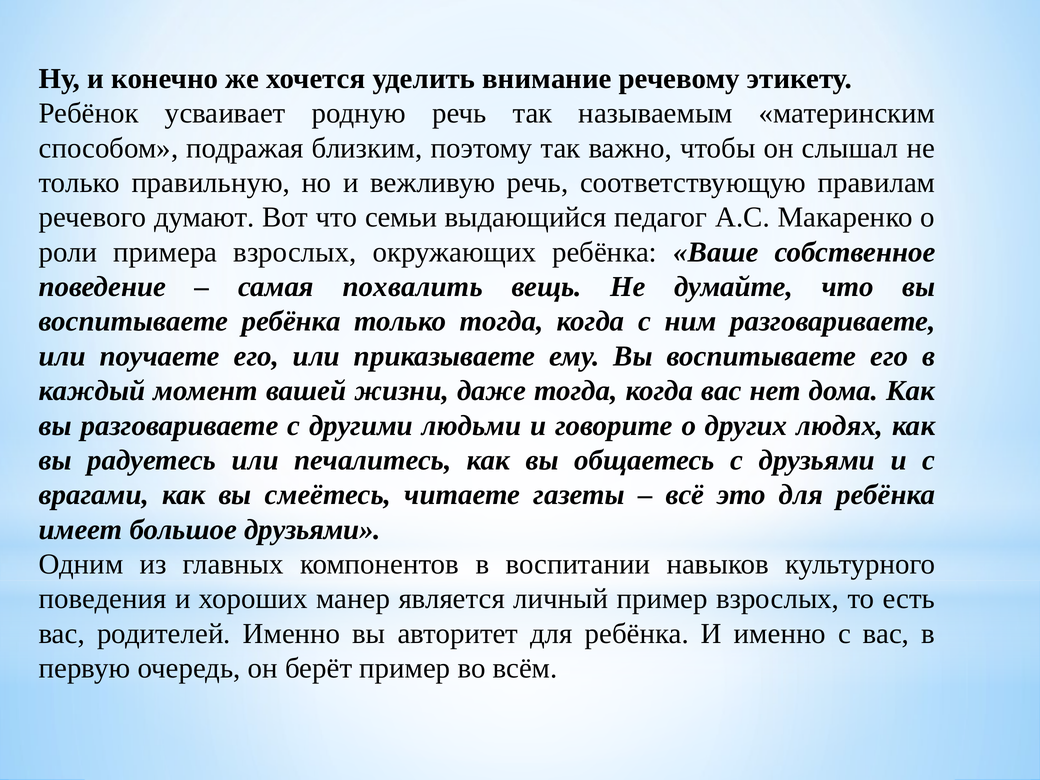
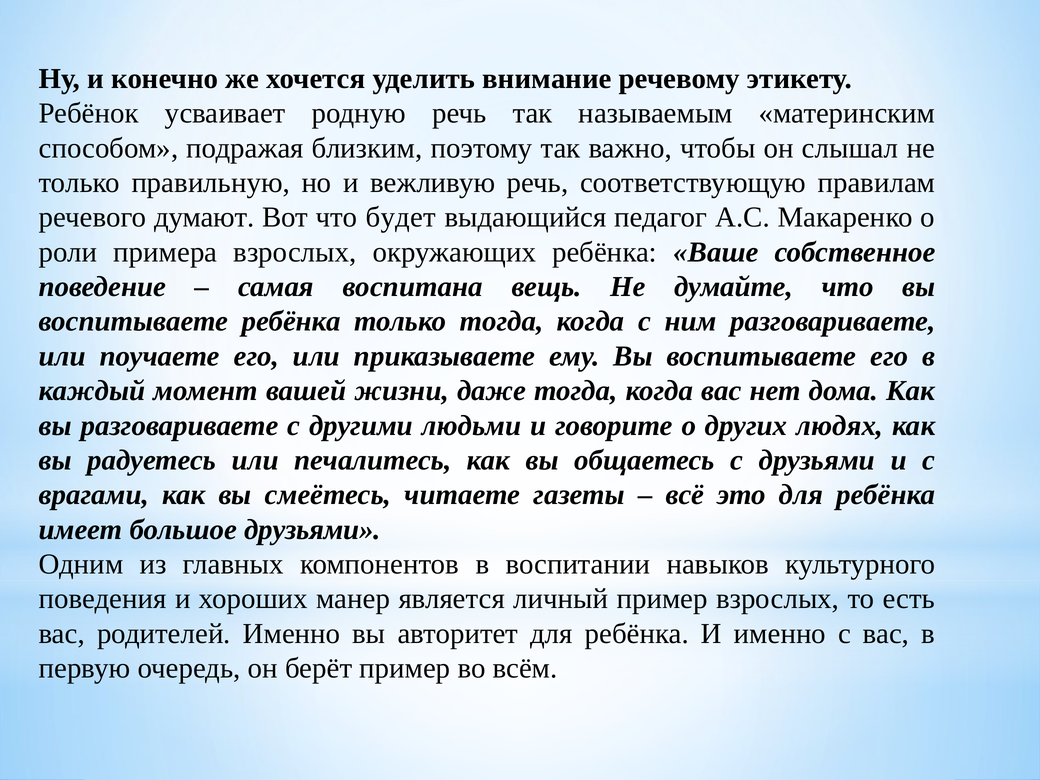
семьи: семьи -> будет (401, 217)
похвалить: похвалить -> воспитана (413, 287)
